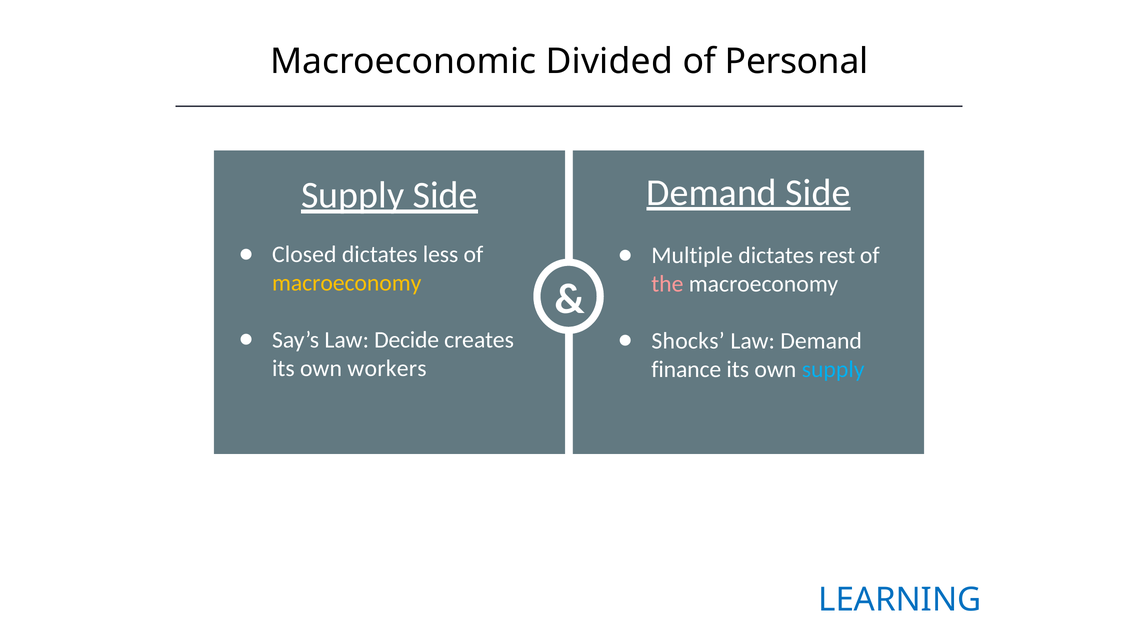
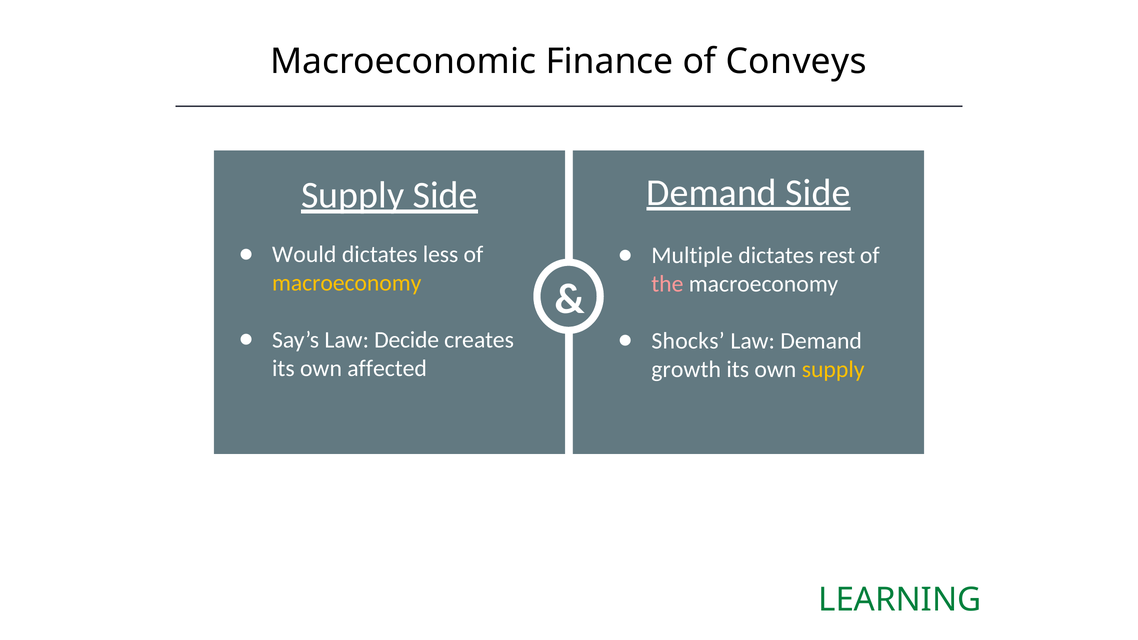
Divided: Divided -> Finance (609, 62)
Personal: Personal -> Conveys (796, 62)
Closed: Closed -> Would (304, 255)
workers: workers -> affected (387, 369)
finance: finance -> growth (686, 369)
supply colour: light blue -> yellow (833, 369)
LEARNING colour: blue -> green (900, 600)
